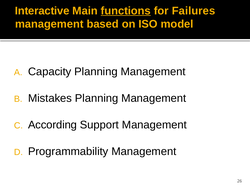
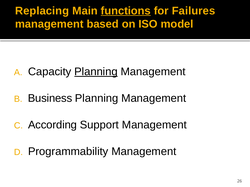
Interactive: Interactive -> Replacing (42, 11)
Planning underline: none -> present (96, 72)
Mistakes: Mistakes -> Business (50, 98)
